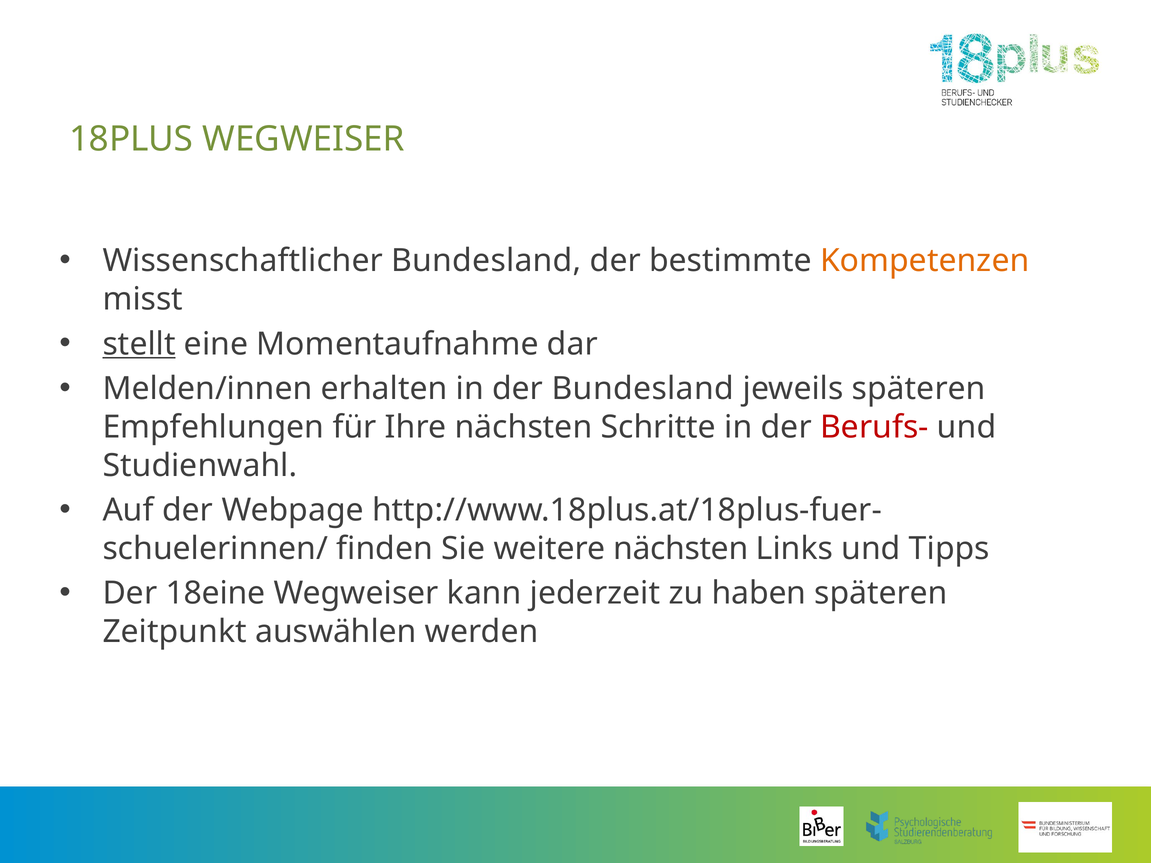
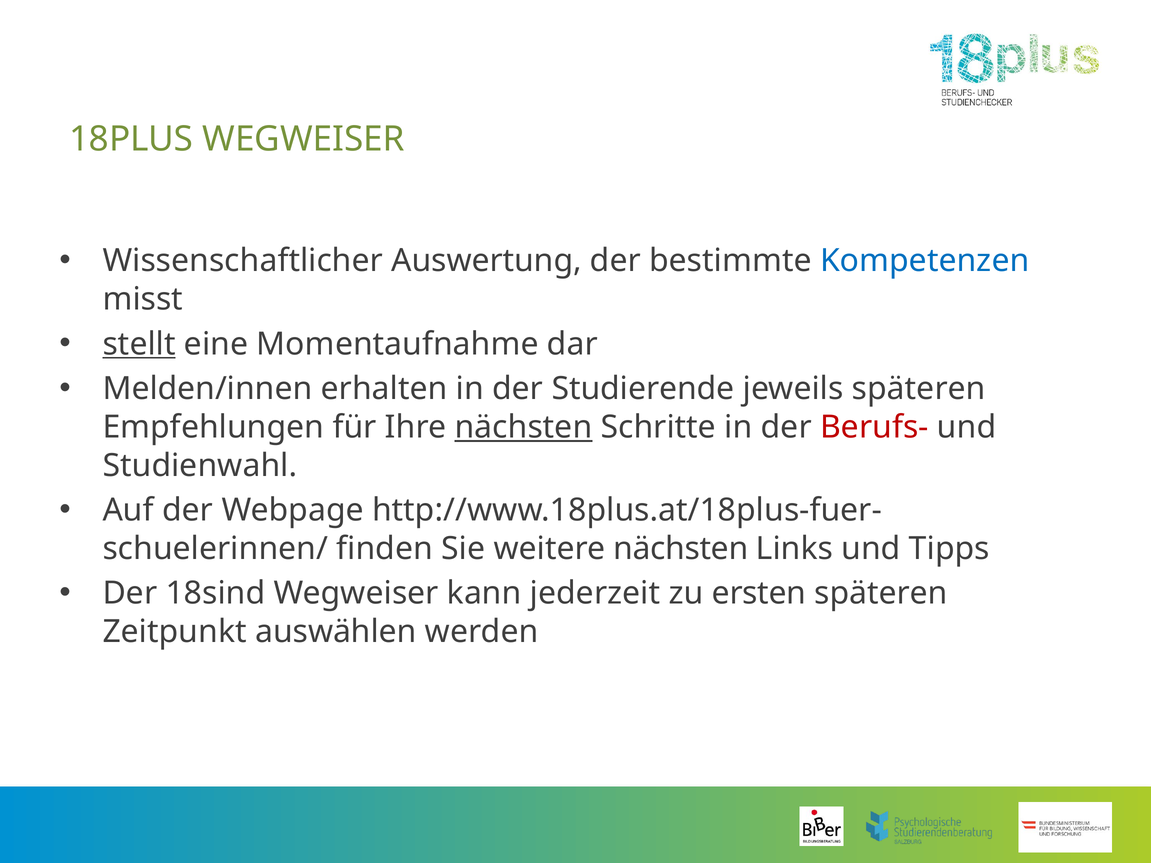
Wissenschaftlicher Bundesland: Bundesland -> Auswertung (487, 261)
Kompetenzen colour: orange -> blue (925, 261)
der Bundesland: Bundesland -> Studierende (643, 389)
nächsten underline: none -> present (523, 427)
18eine: 18eine -> 18sind (215, 594)
haben: haben -> ersten (759, 594)
